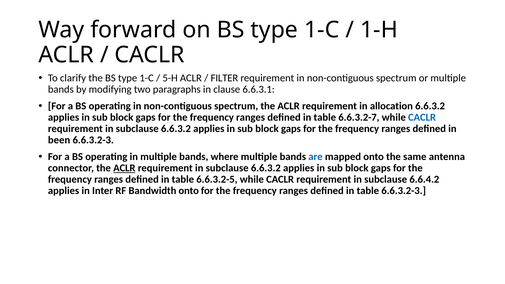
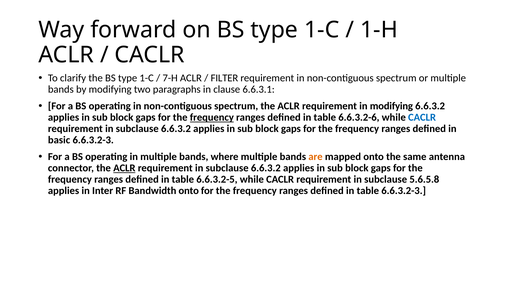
5-H: 5-H -> 7-H (170, 78)
in allocation: allocation -> modifying (391, 106)
frequency underline: none -> present (212, 117)
6.6.3.2-7: 6.6.3.2-7 -> 6.6.3.2-6 (359, 117)
been: been -> basic (59, 140)
are colour: blue -> orange (315, 157)
6.6.4.2: 6.6.4.2 -> 5.6.5.8 (424, 179)
